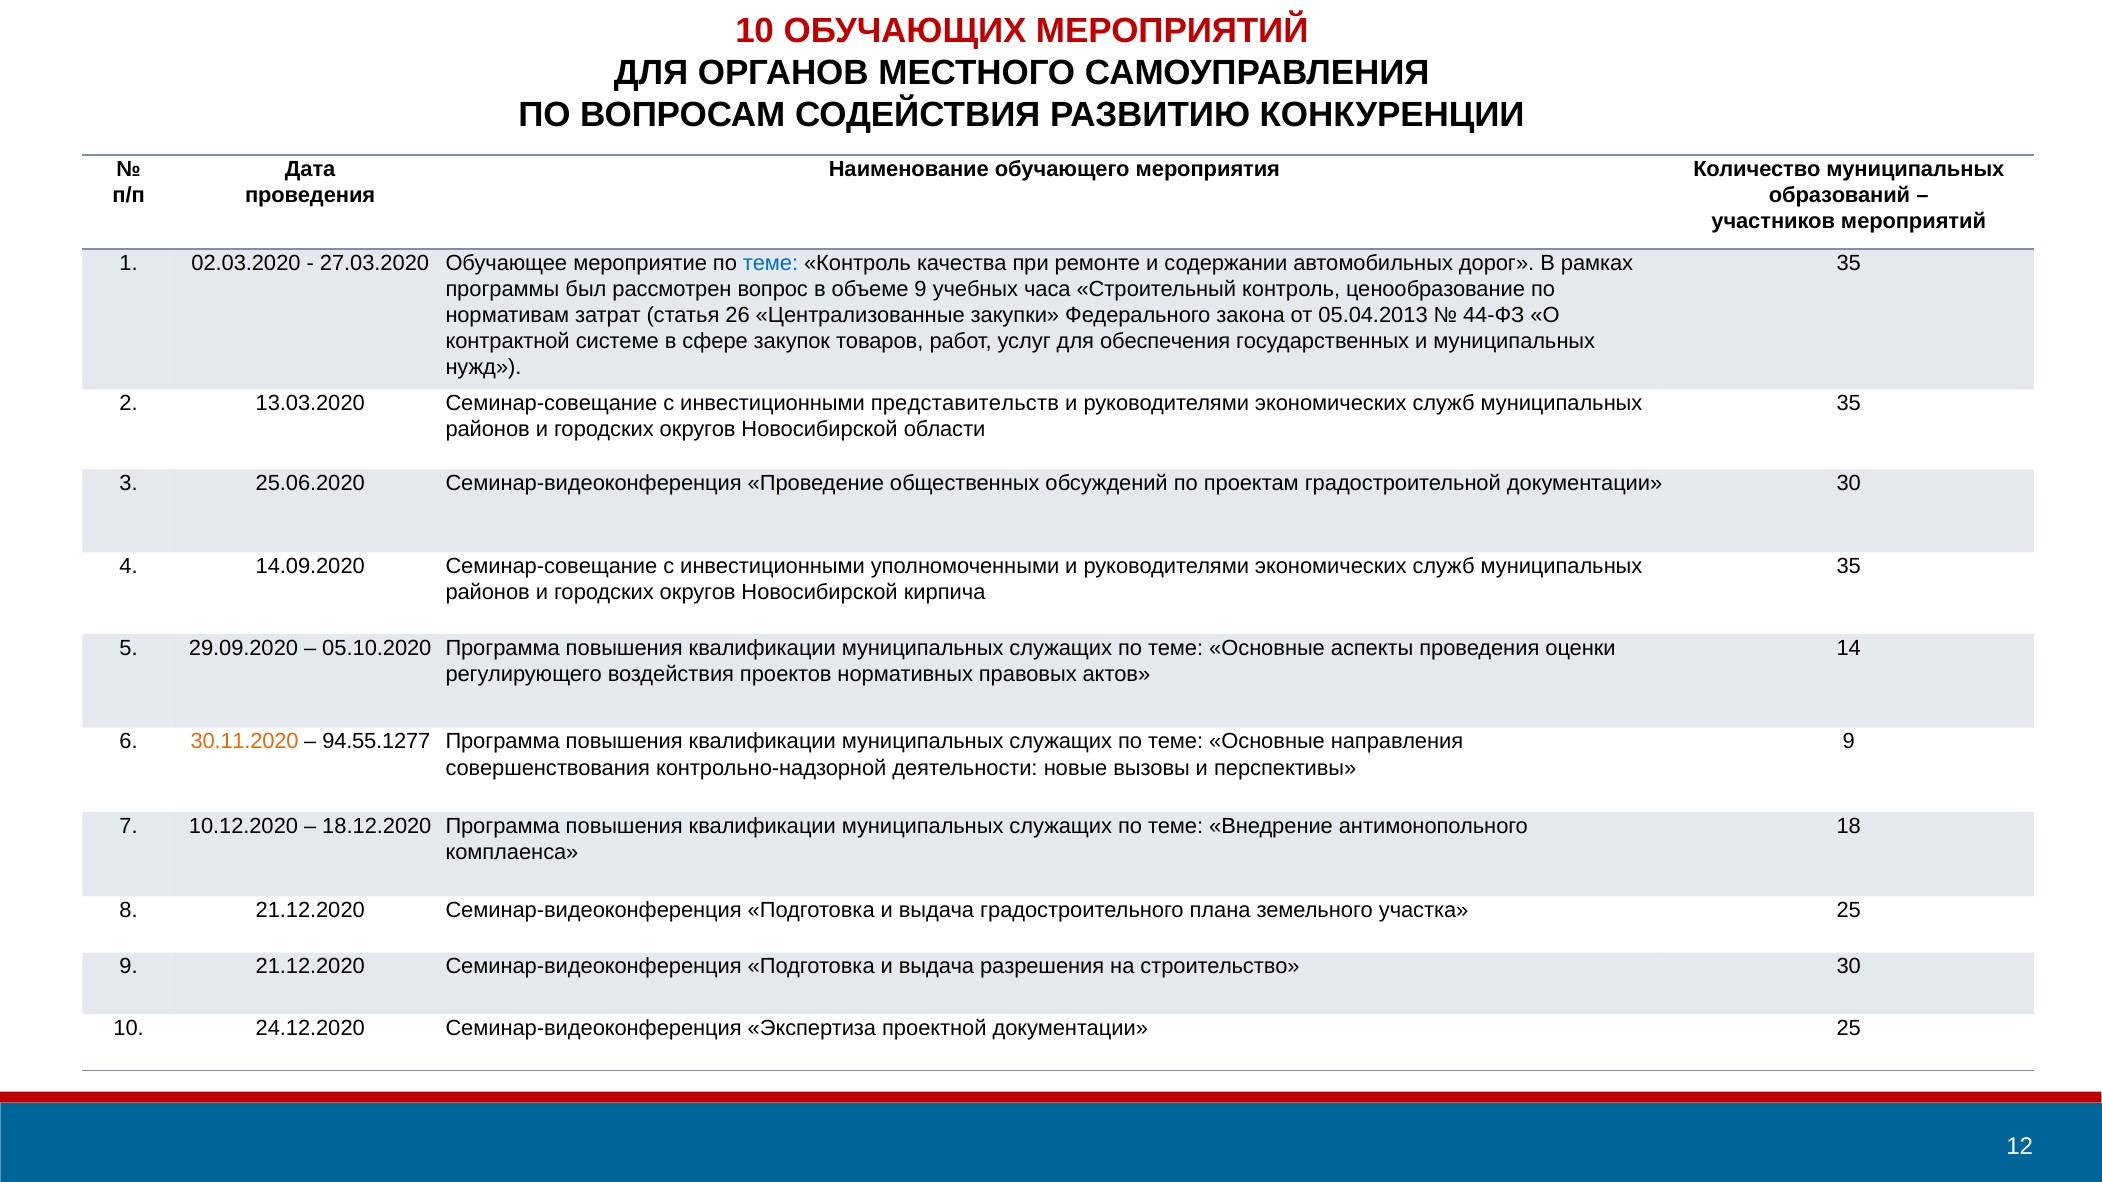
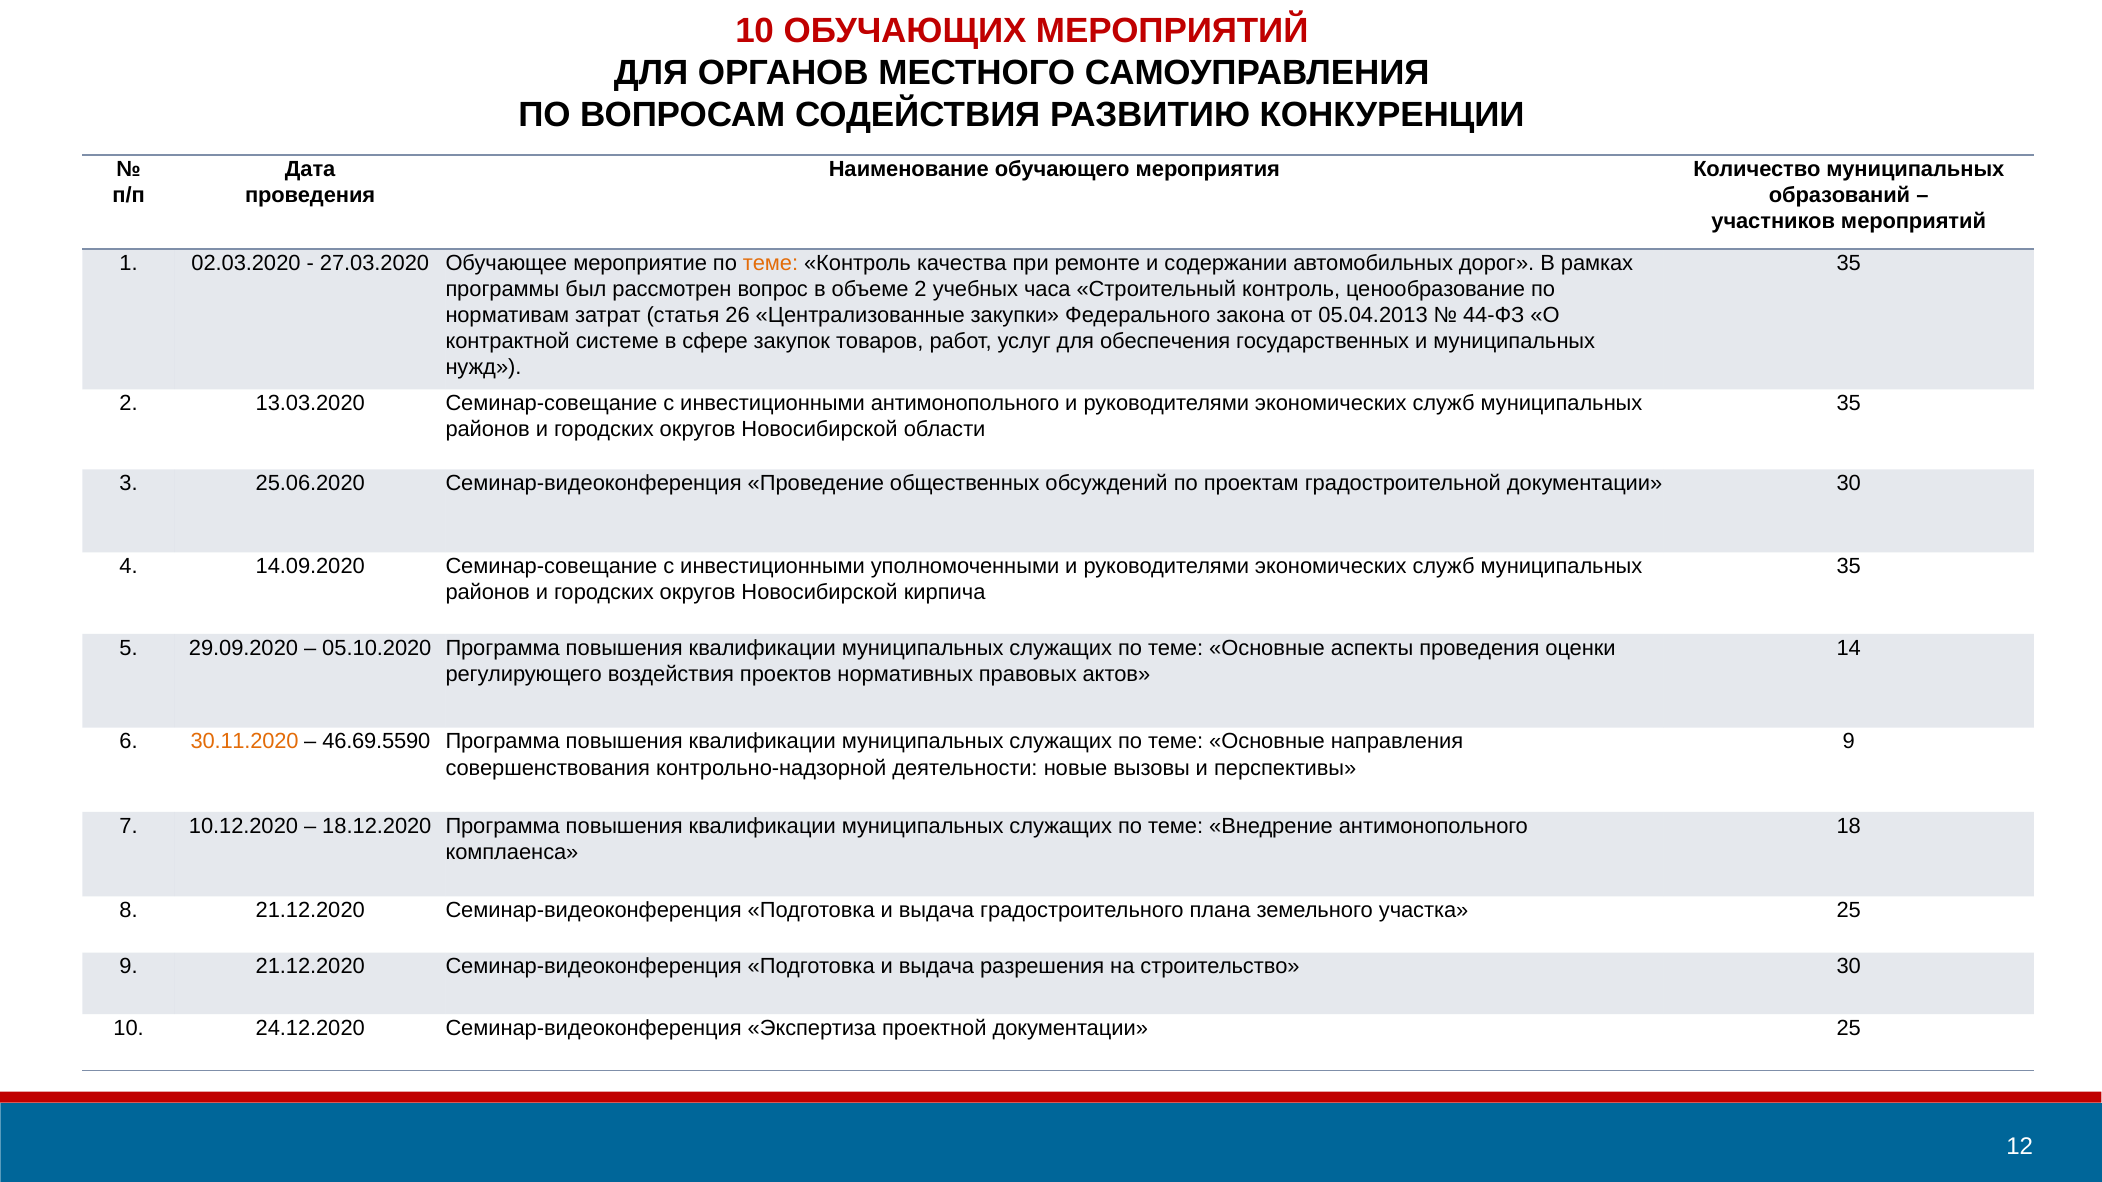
теме colour: blue -> orange (771, 263)
объеме 9: 9 -> 2 (921, 289)
инвестиционными представительств: представительств -> антимонопольного (965, 404)
94.55.1277: 94.55.1277 -> 46.69.5590 (376, 742)
